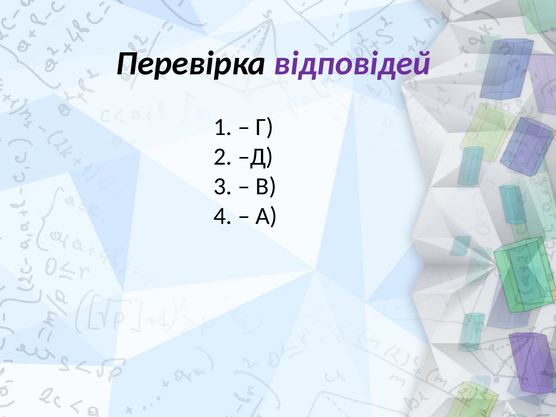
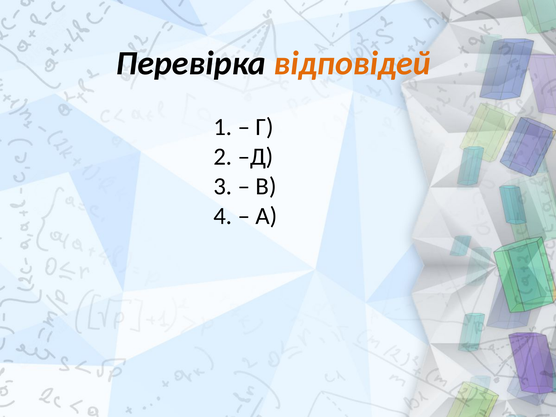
відповідей colour: purple -> orange (352, 63)
